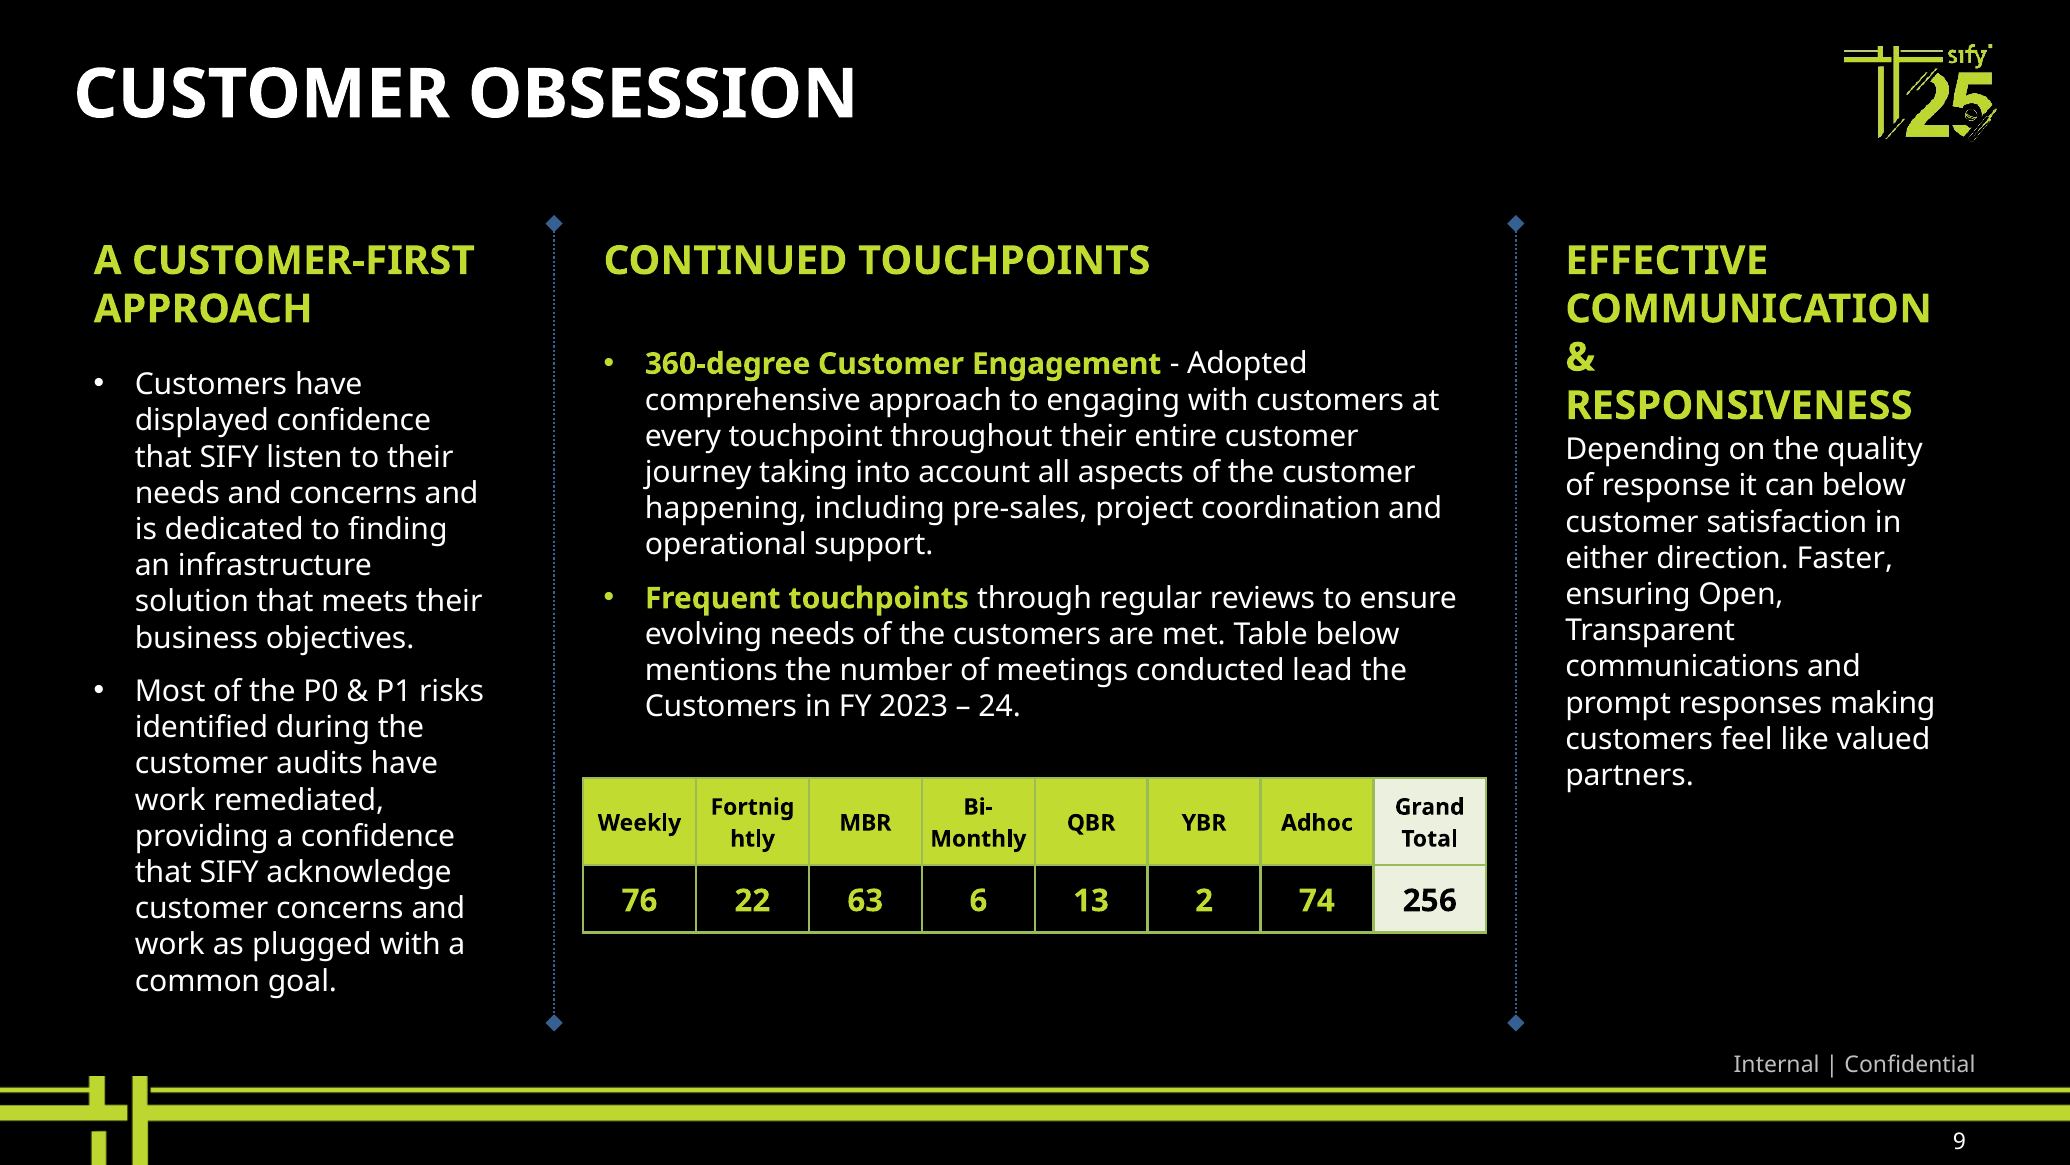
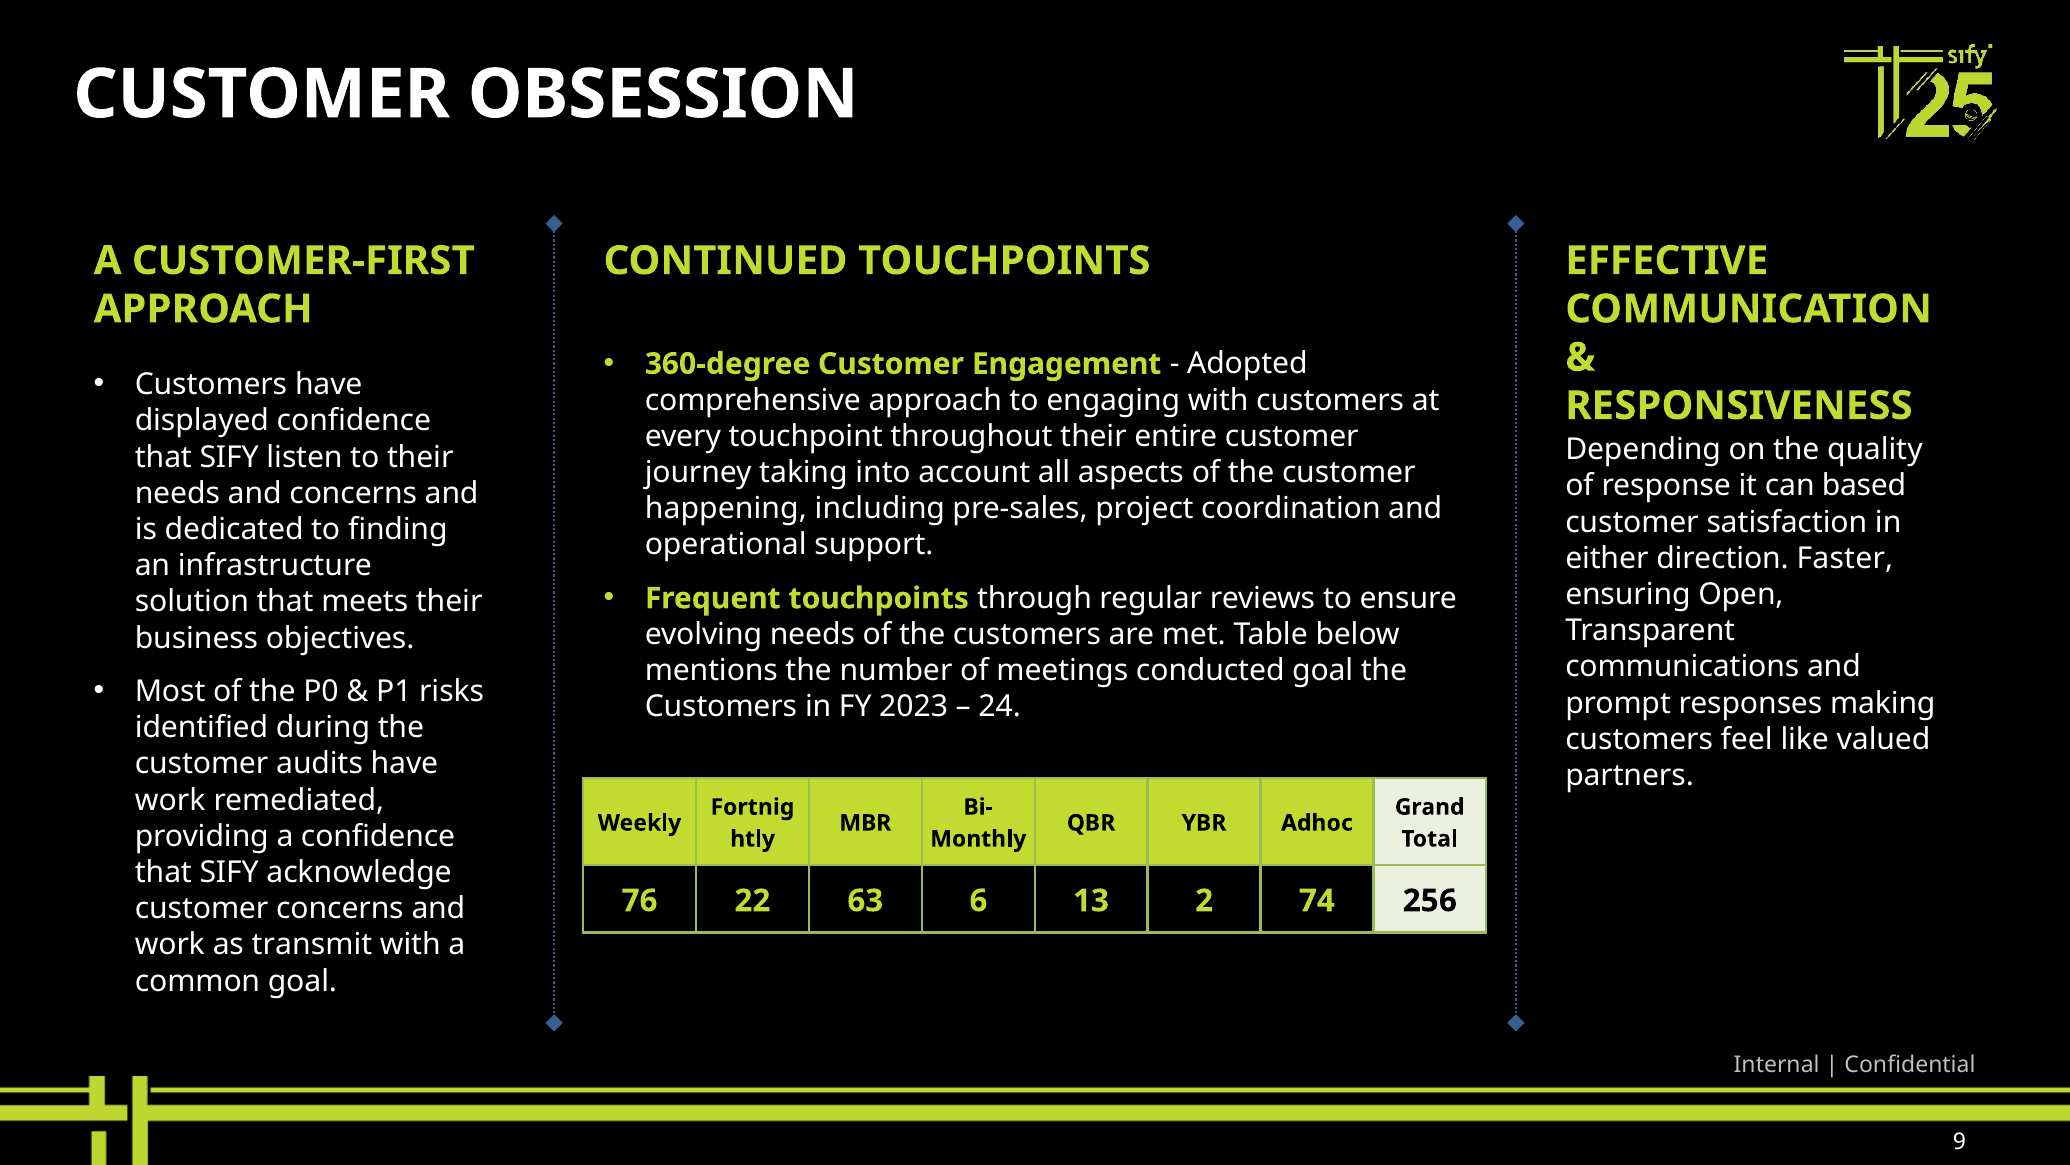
can below: below -> based (1864, 486)
conducted lead: lead -> goal (1323, 670)
plugged: plugged -> transmit (312, 945)
